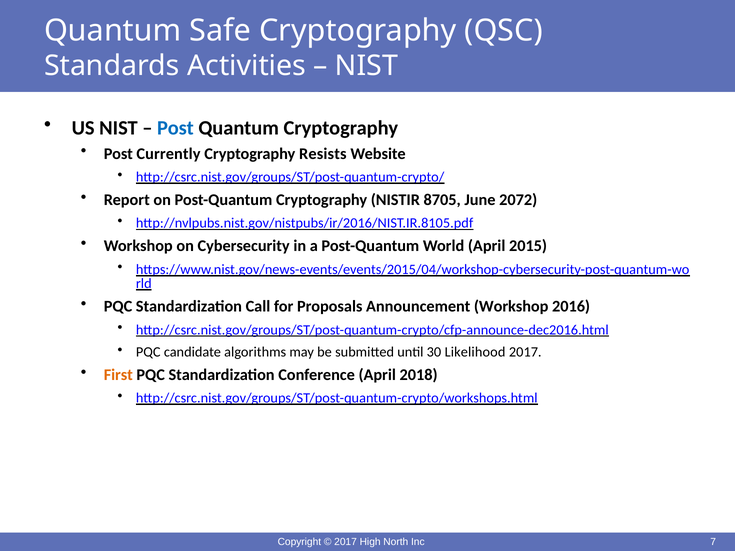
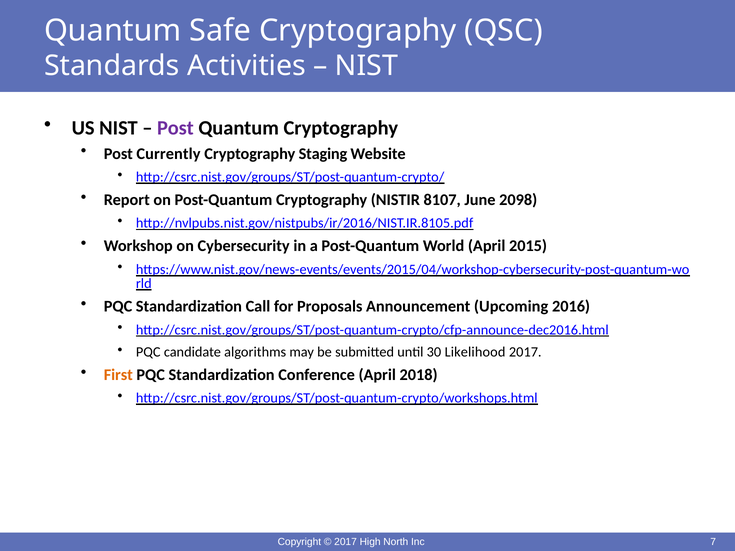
Post colour: blue -> purple (175, 128)
Resists: Resists -> Staging (323, 154)
8705: 8705 -> 8107 (442, 200)
2072: 2072 -> 2098 (518, 200)
Announcement Workshop: Workshop -> Upcoming (511, 307)
